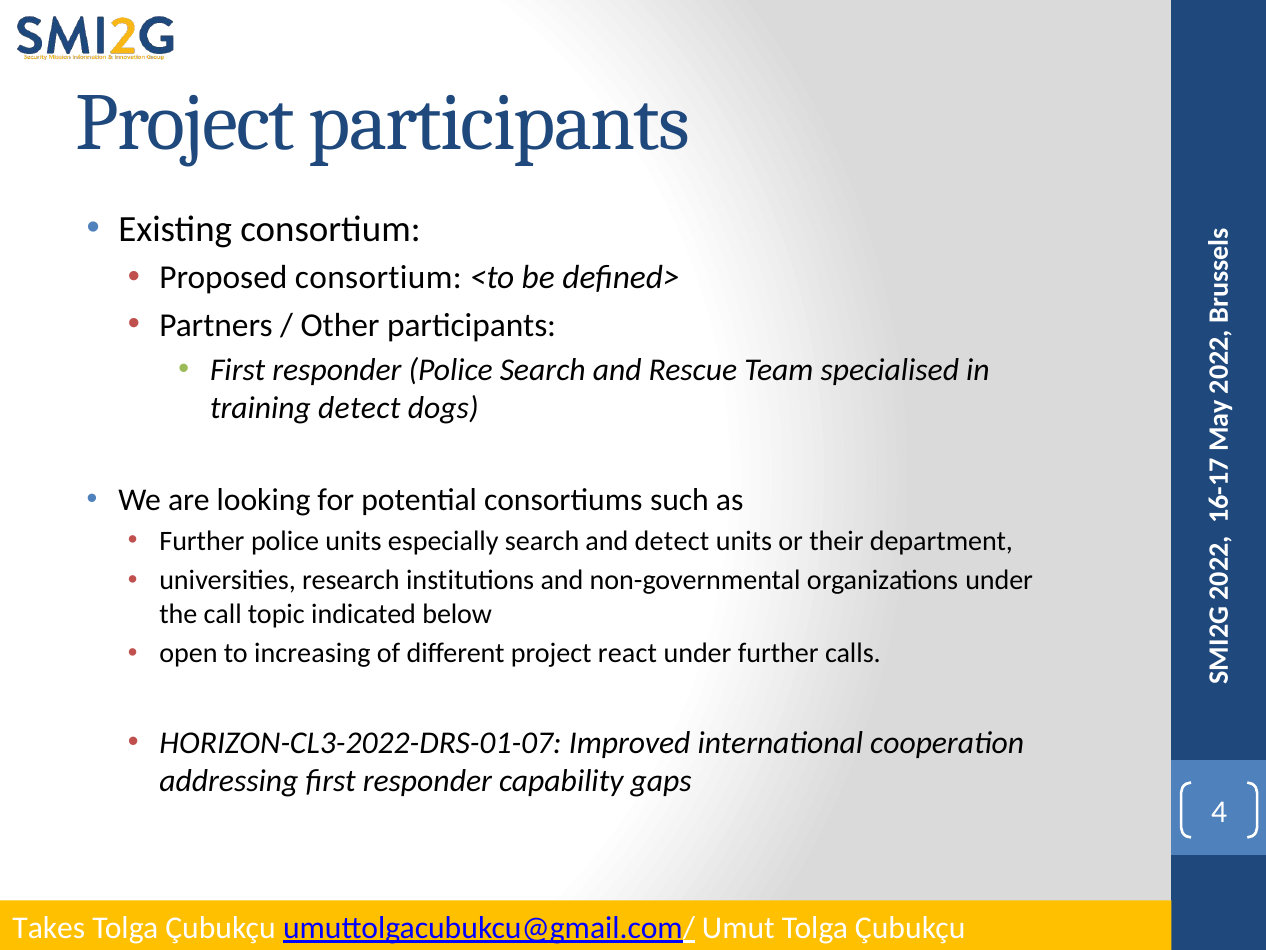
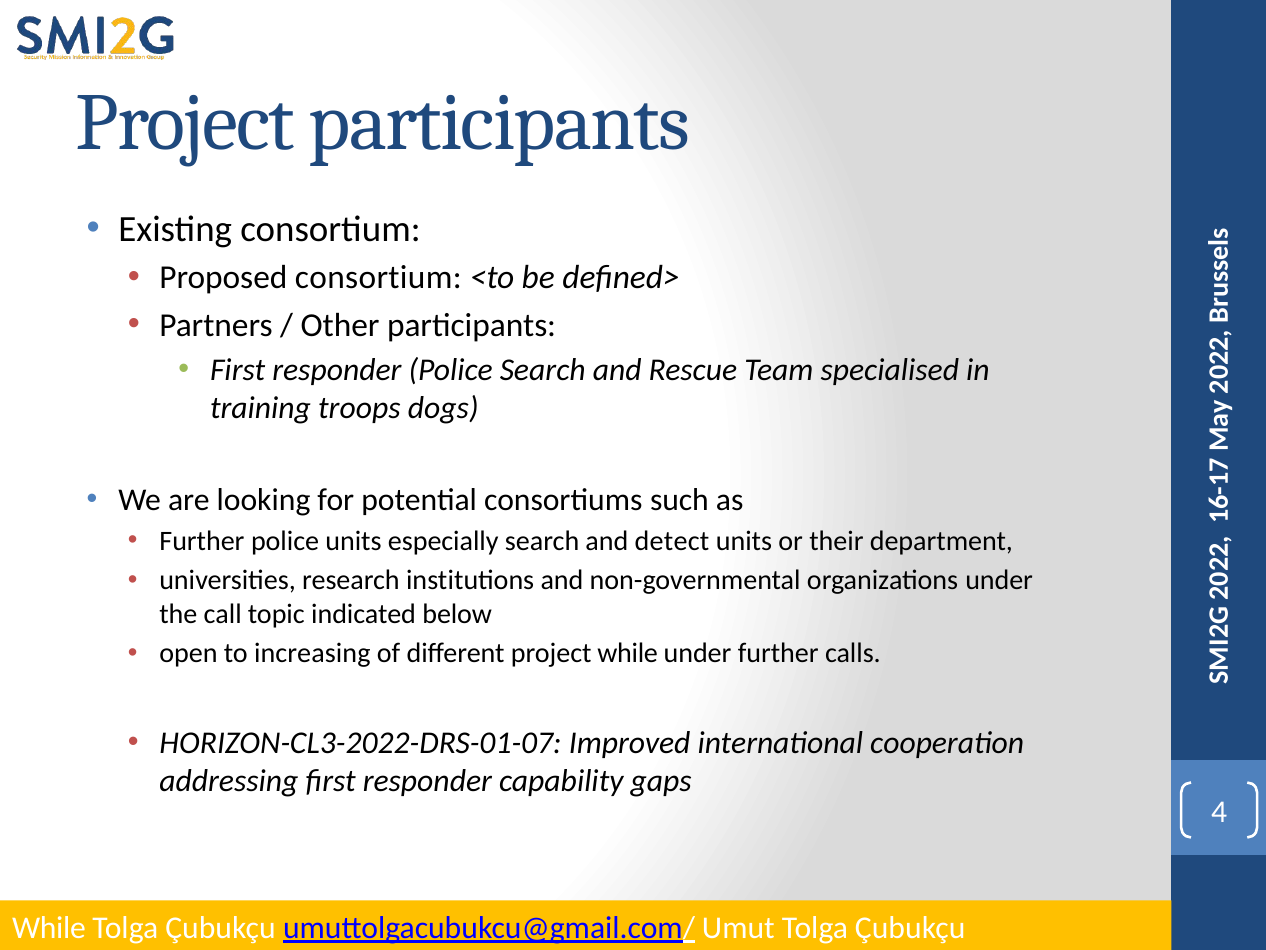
training detect: detect -> troops (359, 408)
project react: react -> while (628, 653)
Takes: Takes -> While (49, 927)
